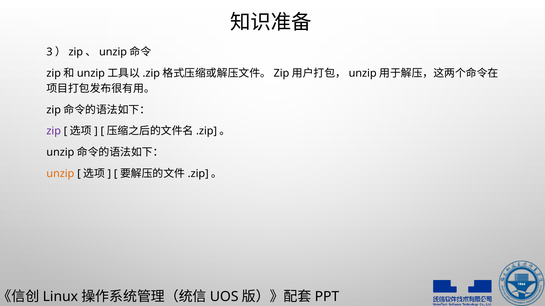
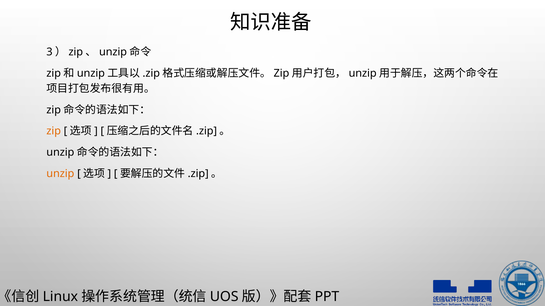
zip colour: purple -> orange (54, 131)
